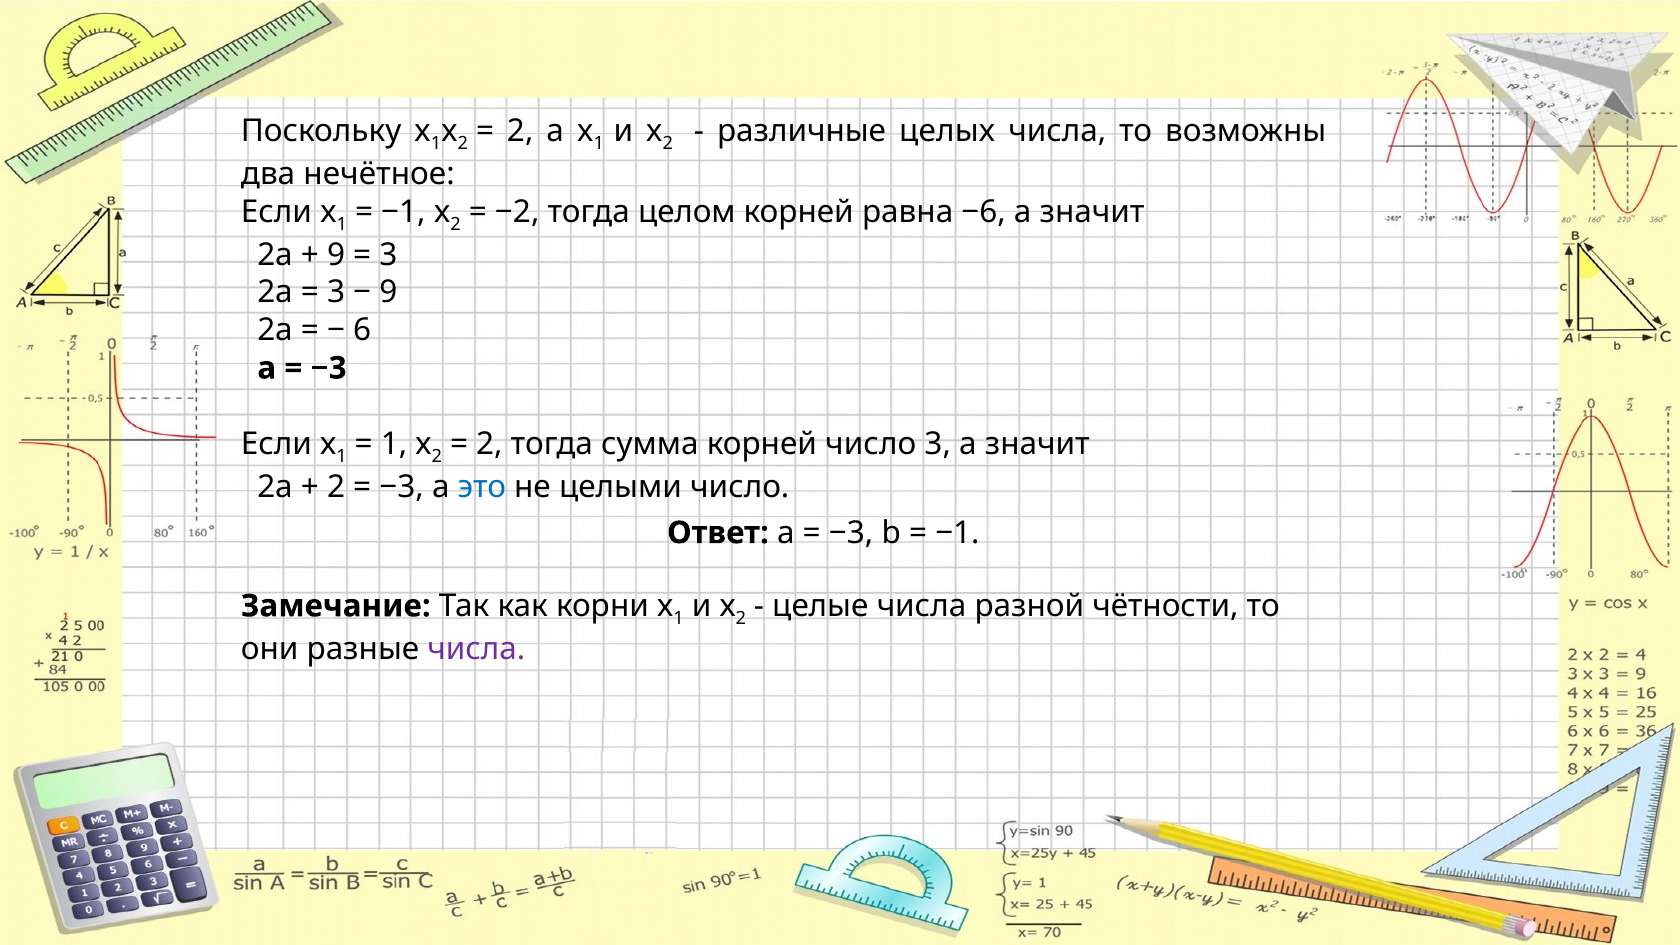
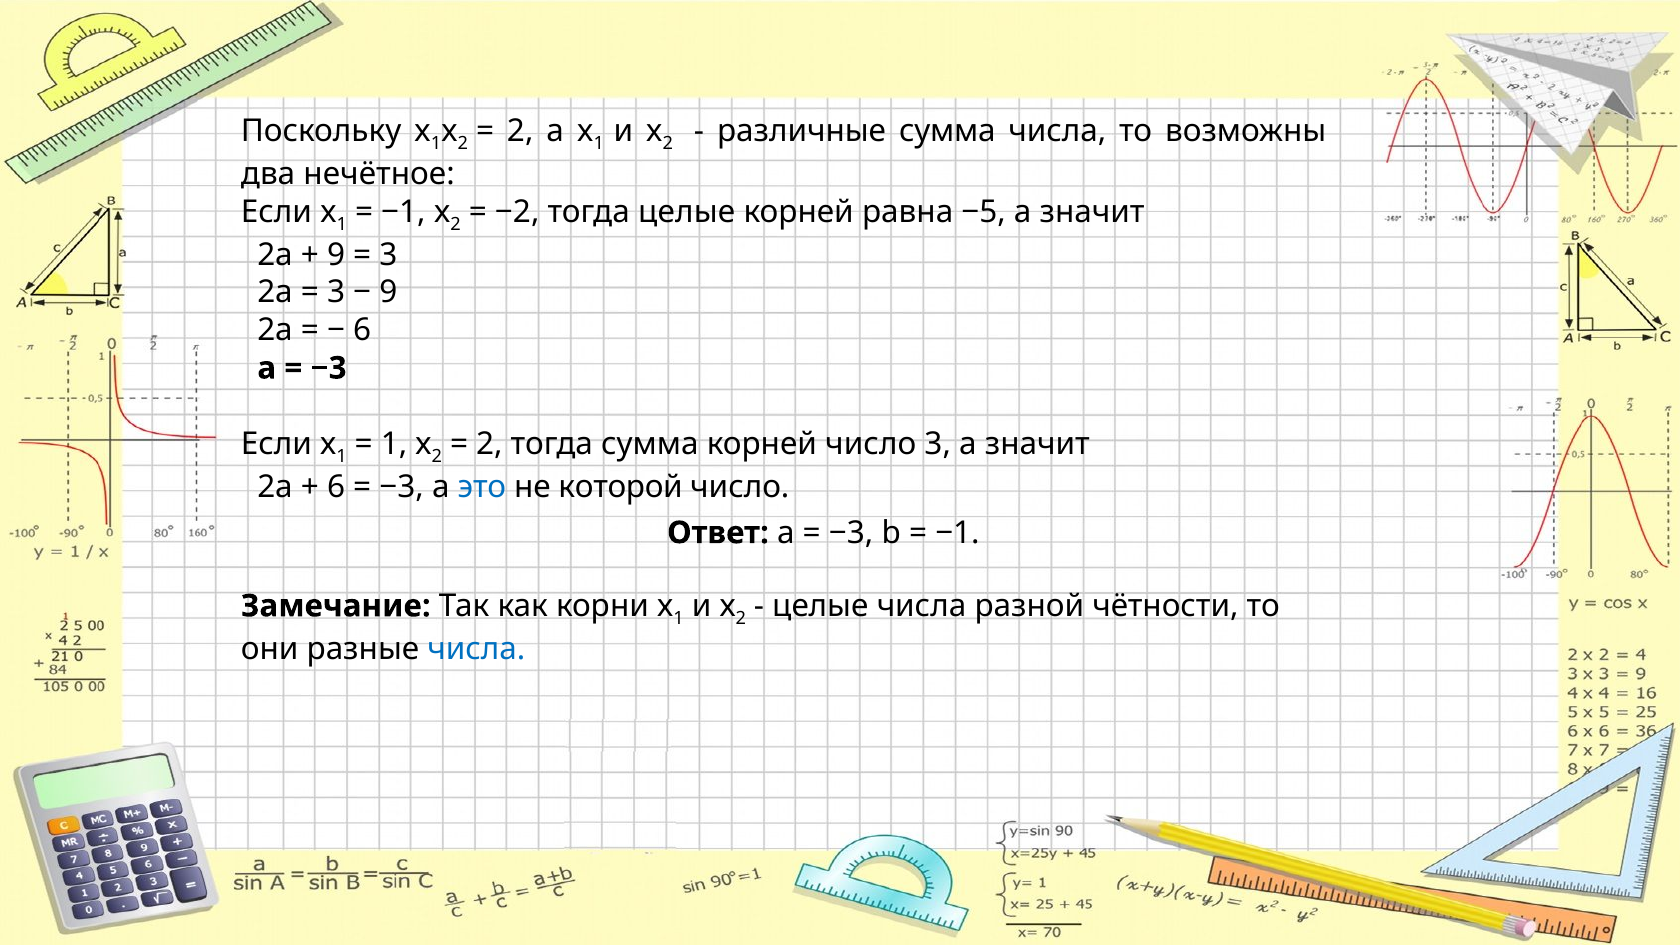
различные целых: целых -> сумма (947, 131)
тогда целом: целом -> целые (687, 212)
−6: −6 -> −5 (984, 212)
2: 2 -> 6 (336, 487)
целыми: целыми -> которой (621, 487)
числа colour: purple -> blue (476, 649)
